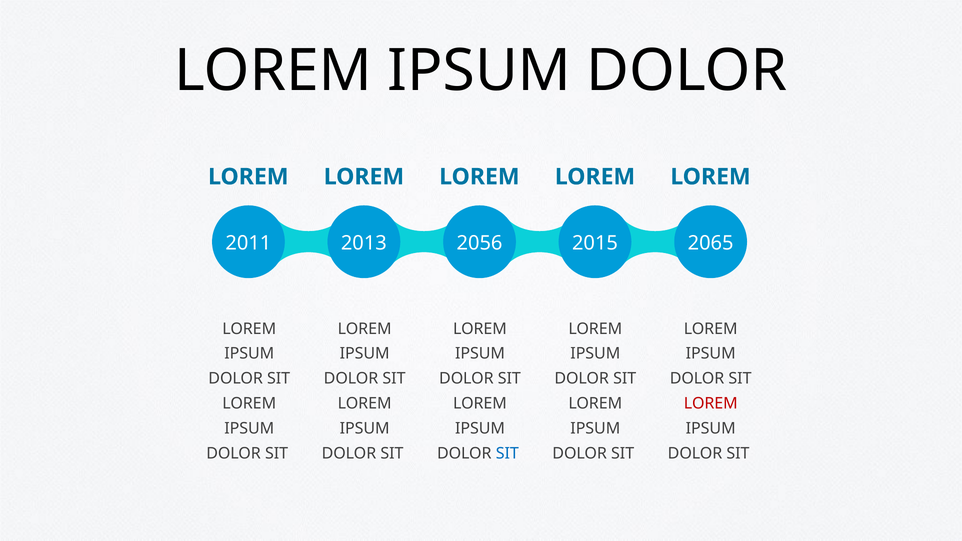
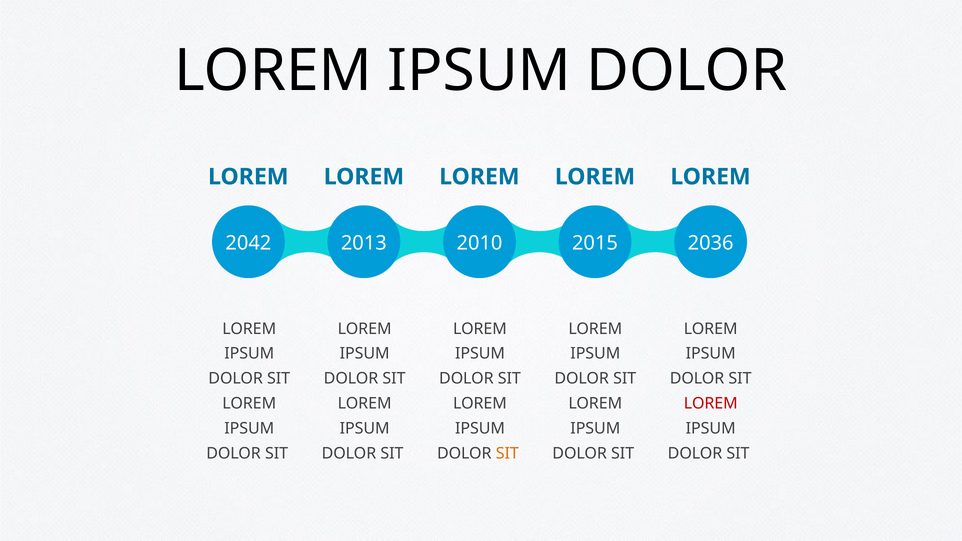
2011: 2011 -> 2042 (248, 243)
2056: 2056 -> 2010 (480, 243)
2065: 2065 -> 2036 (711, 243)
SIT colour: blue -> orange (507, 454)
